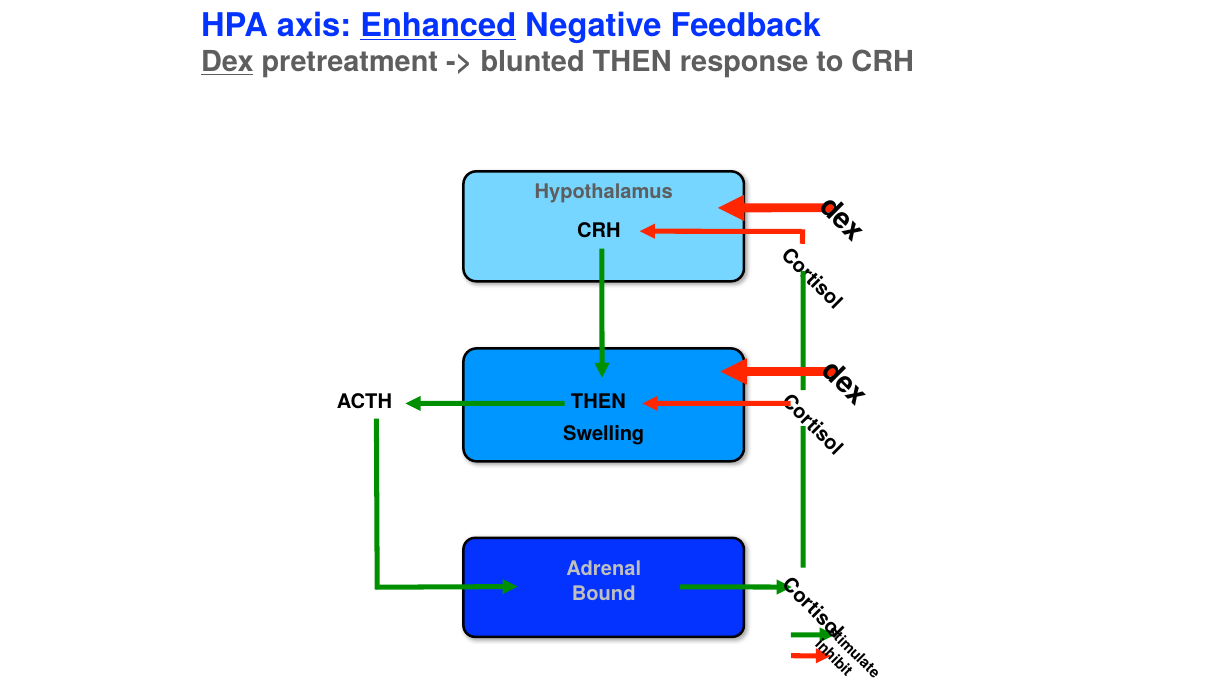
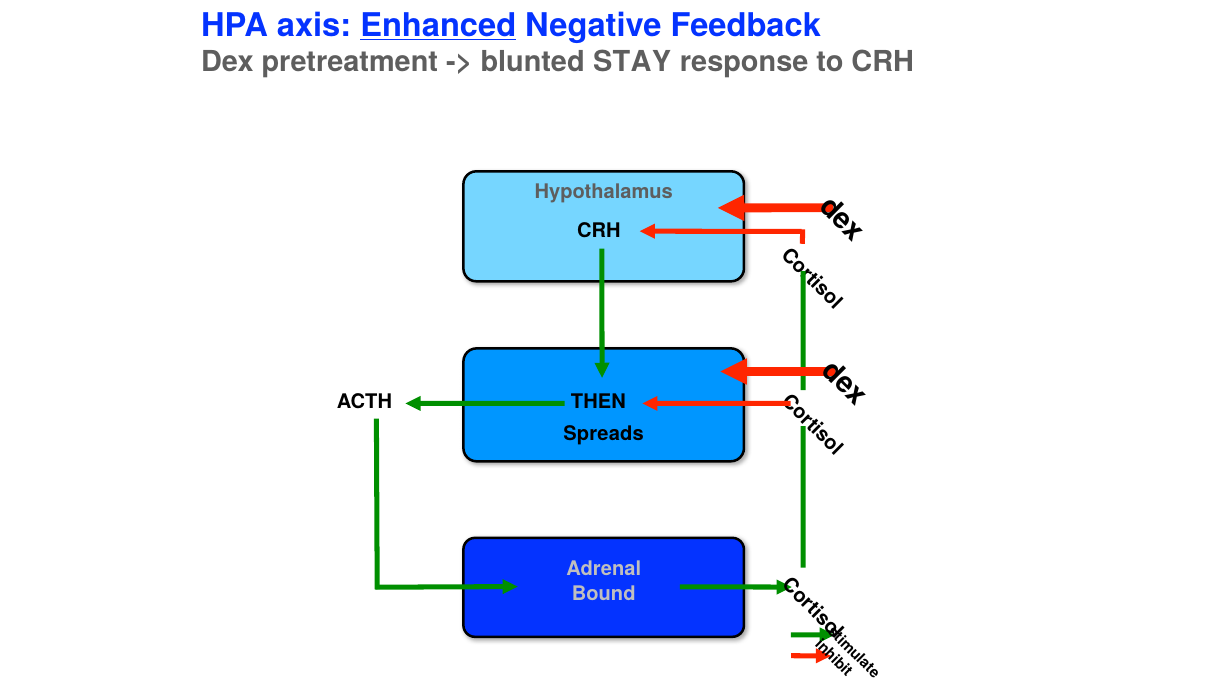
Dex underline: present -> none (227, 62)
blunted THEN: THEN -> STAY (632, 62)
Swelling: Swelling -> Spreads (604, 433)
